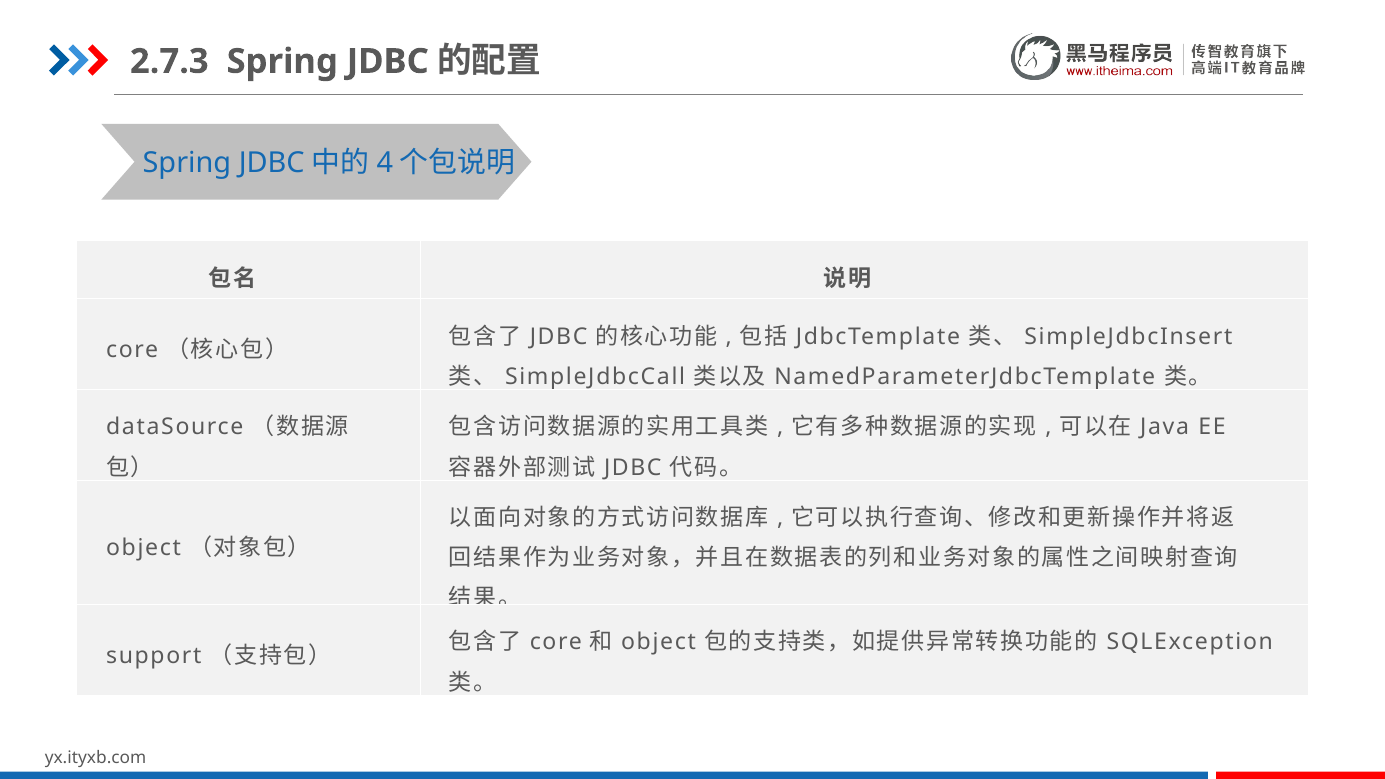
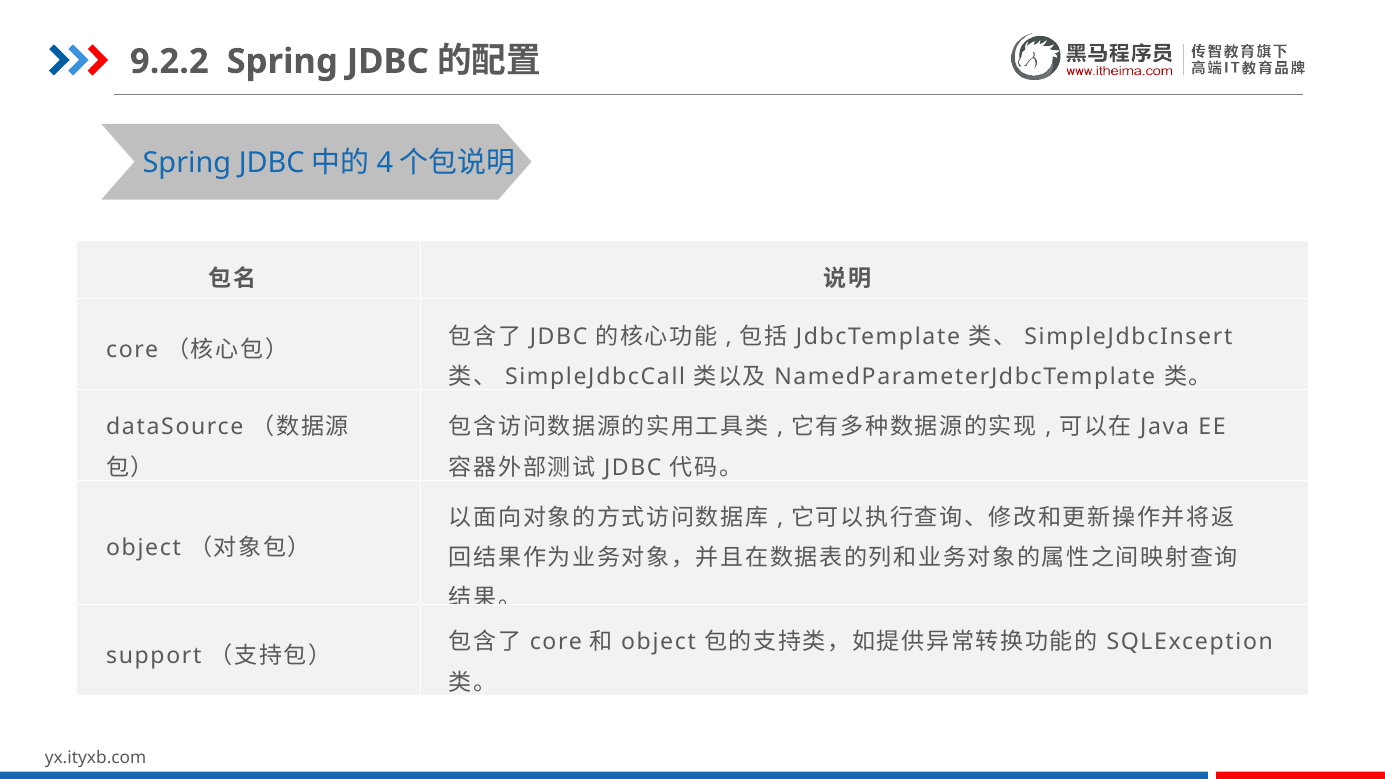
2.7.3: 2.7.3 -> 9.2.2 (169, 61)
